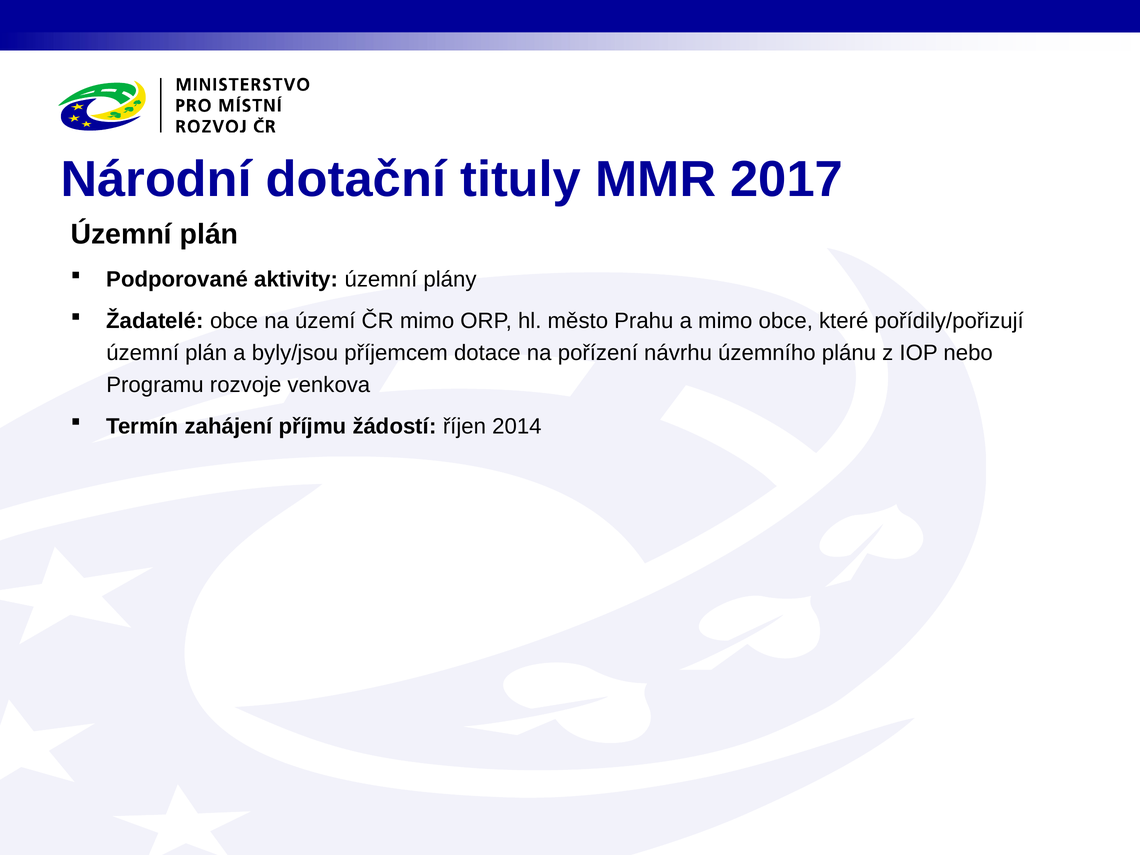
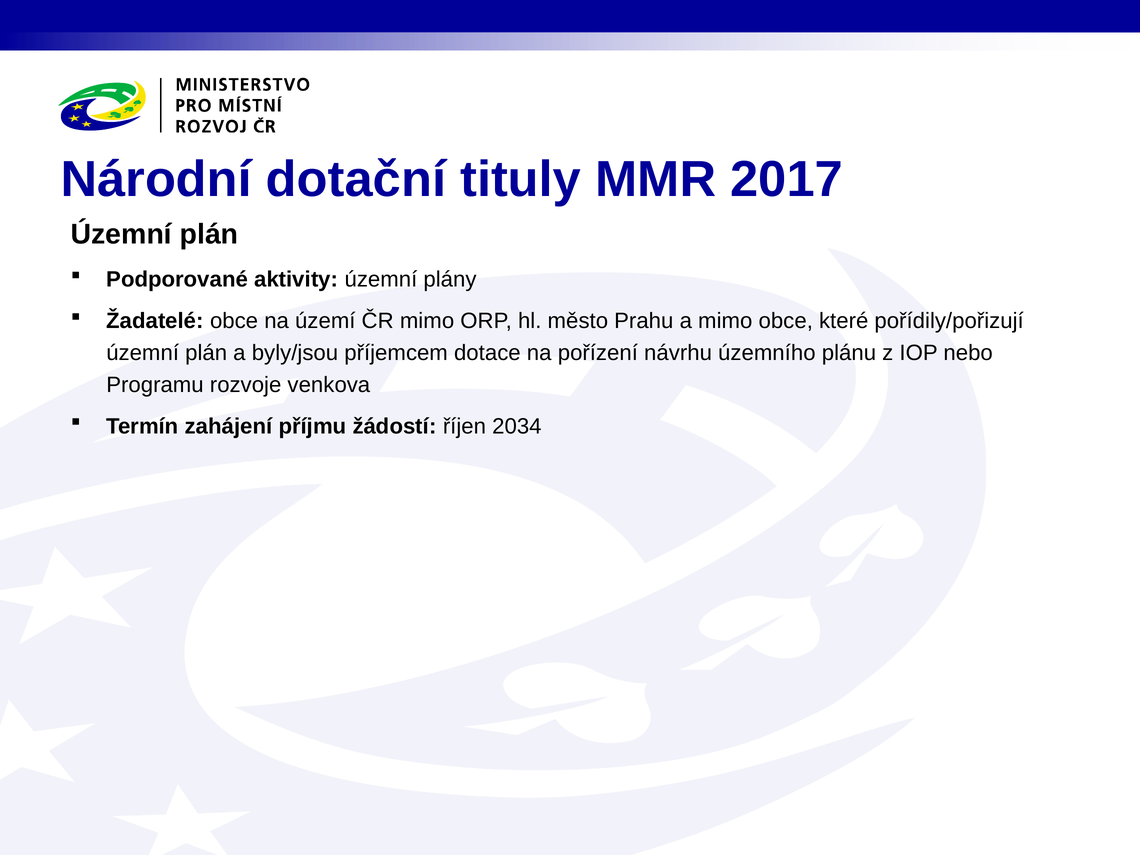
2014: 2014 -> 2034 (517, 426)
